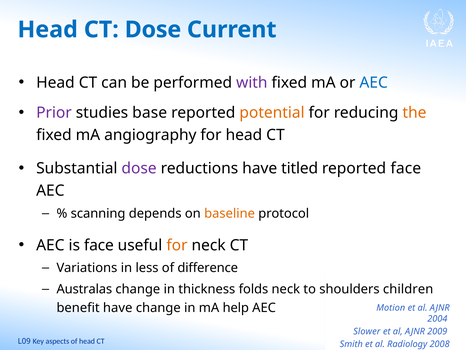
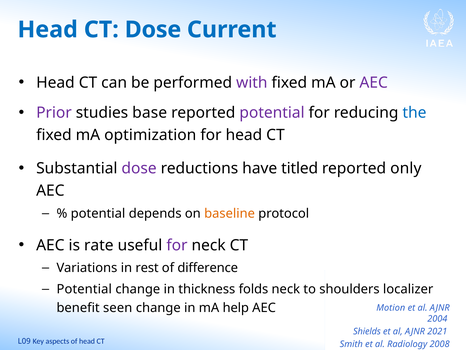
AEC colour: blue -> purple (374, 82)
potential colour: orange -> purple (272, 113)
the colour: orange -> blue (414, 113)
angiography: angiography -> optimization (150, 135)
reported face: face -> only (406, 168)
scanning: scanning -> potential (98, 213)
is face: face -> rate (99, 245)
for colour: orange -> purple (177, 245)
less: less -> rest (147, 268)
Australas: Australas -> Potential (84, 289)
children: children -> localizer (408, 289)
benefit have: have -> seen (118, 307)
Slower: Slower -> Shields (367, 331)
2009: 2009 -> 2021 (437, 331)
